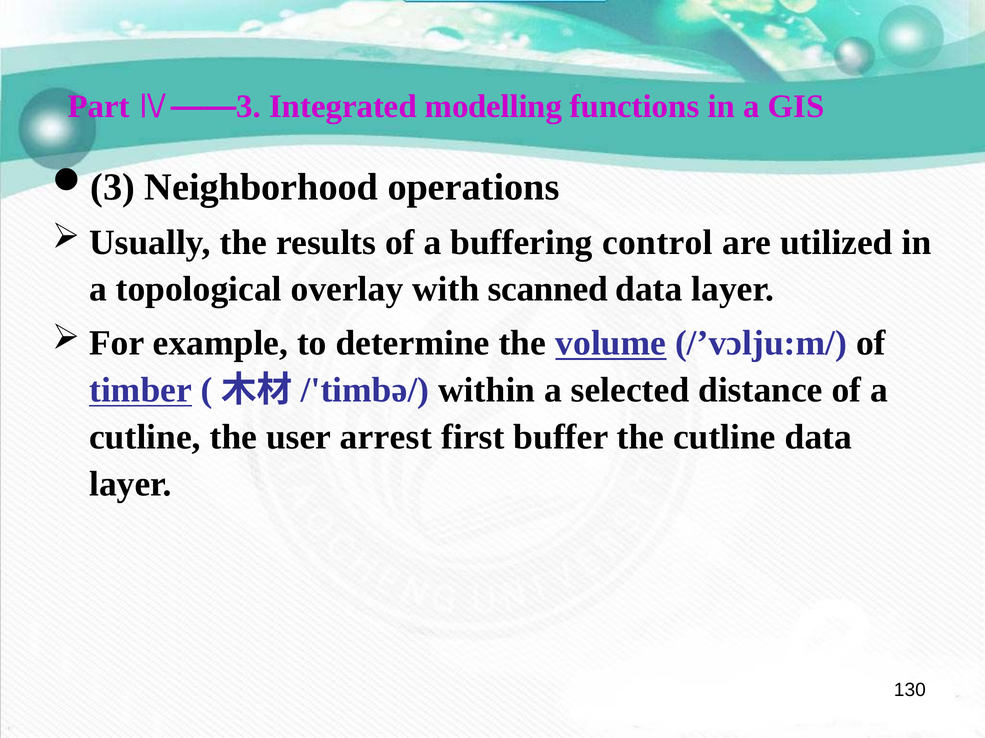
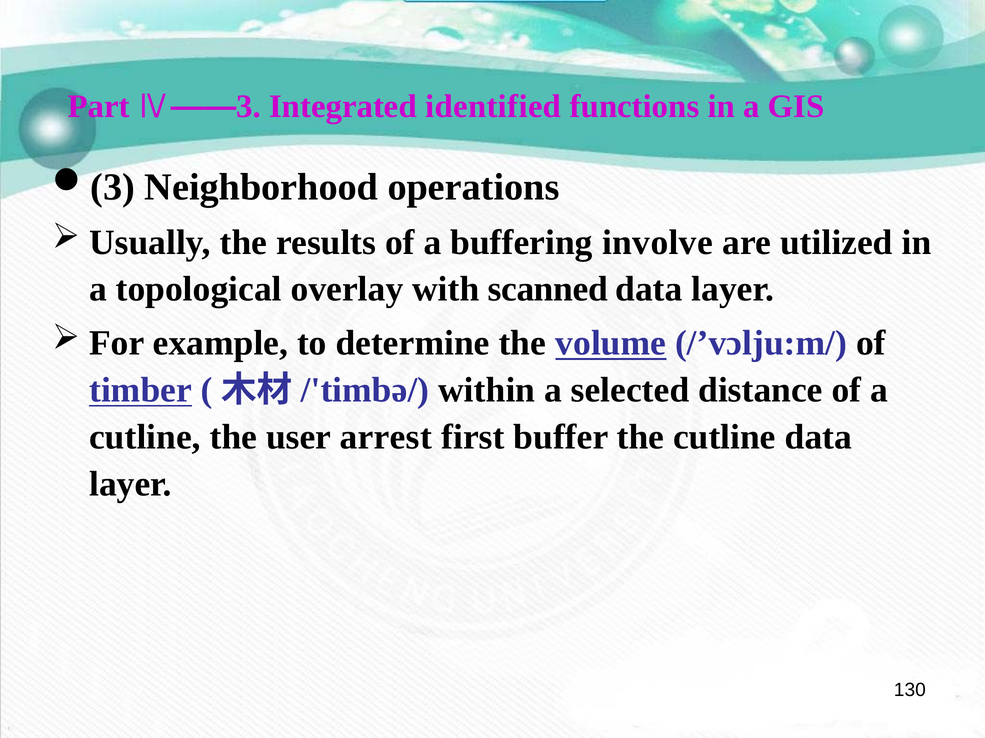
modelling: modelling -> identified (493, 107)
control: control -> involve (657, 243)
